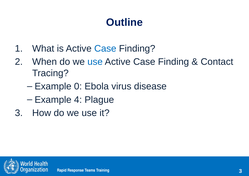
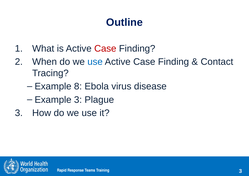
Case colour: blue -> red (105, 49)
0: 0 -> 8 (78, 87)
Example 4: 4 -> 3 (78, 100)
